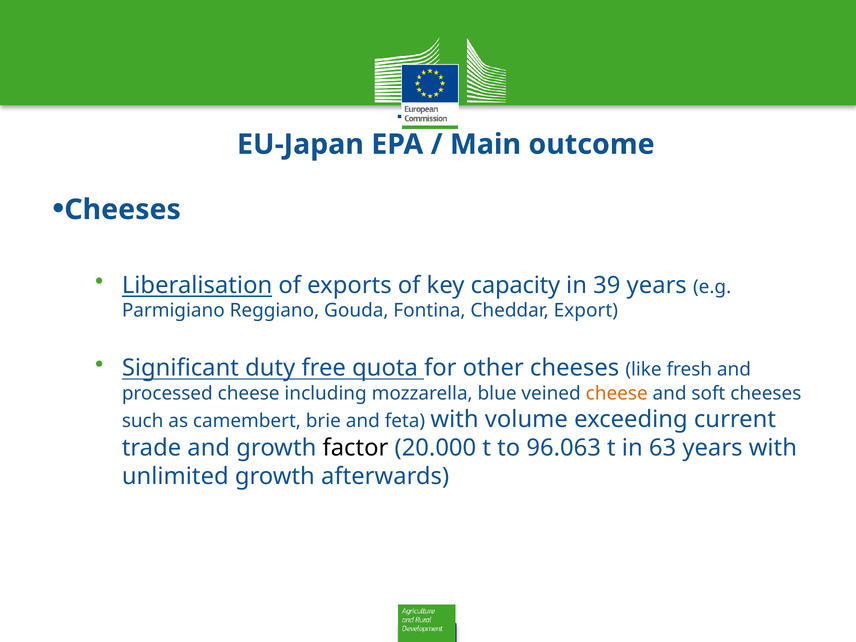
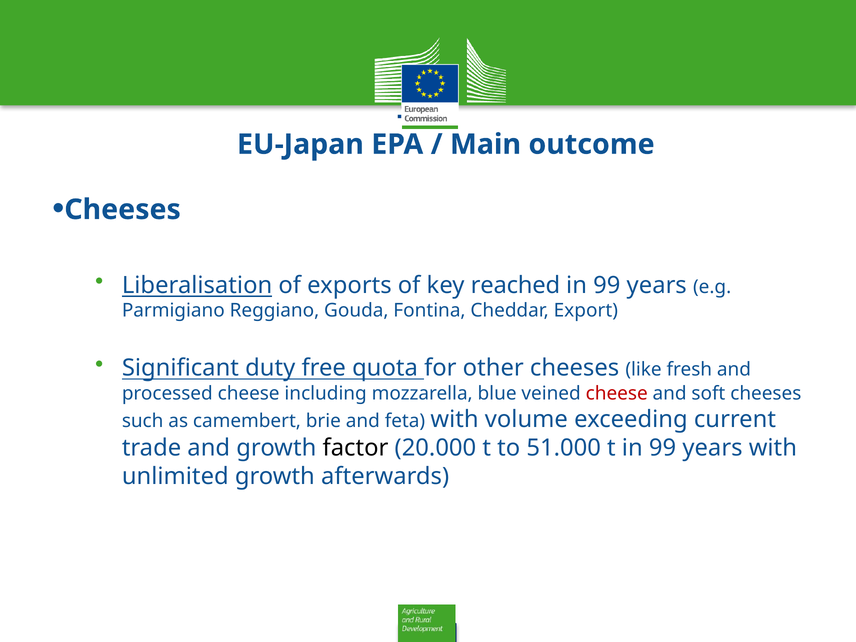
capacity: capacity -> reached (515, 285)
39: 39 -> 99 (607, 285)
cheese colour: orange -> red (617, 393)
96.063: 96.063 -> 51.000 (564, 448)
t in 63: 63 -> 99 (663, 448)
